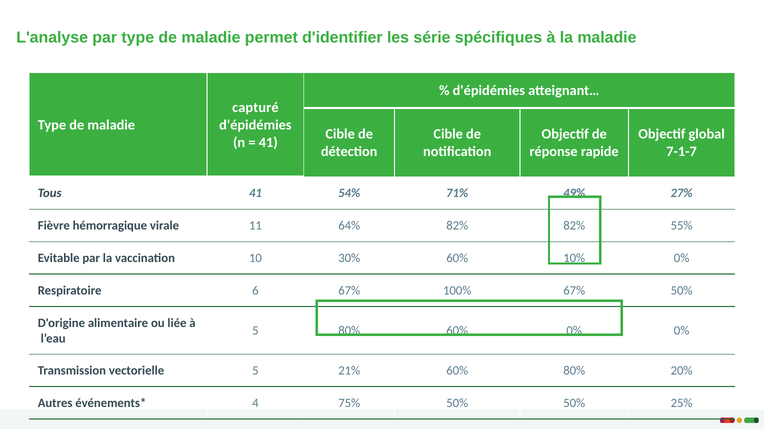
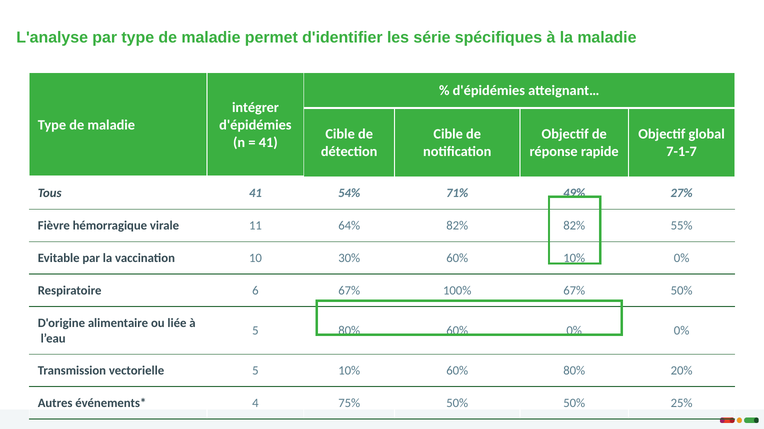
capturé: capturé -> intégrer (255, 108)
5 21%: 21% -> 10% (349, 371)
